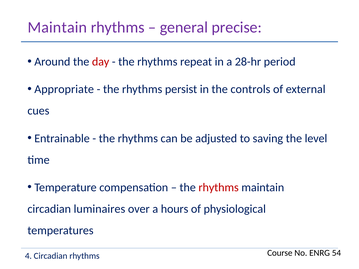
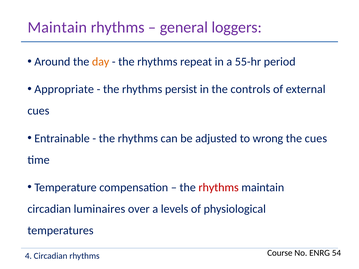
precise: precise -> loggers (237, 27)
day colour: red -> orange (101, 62)
28-hr: 28-hr -> 55-hr (248, 62)
saving: saving -> wrong (268, 138)
the level: level -> cues (316, 138)
hours: hours -> levels (175, 209)
